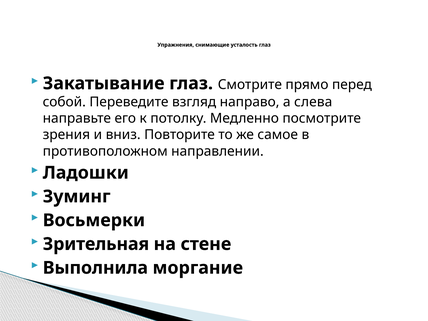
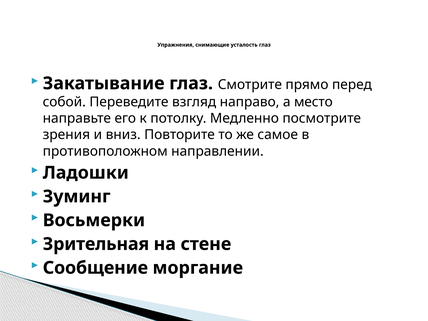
слева: слева -> место (313, 102)
Выполнила: Выполнила -> Сообщение (95, 268)
